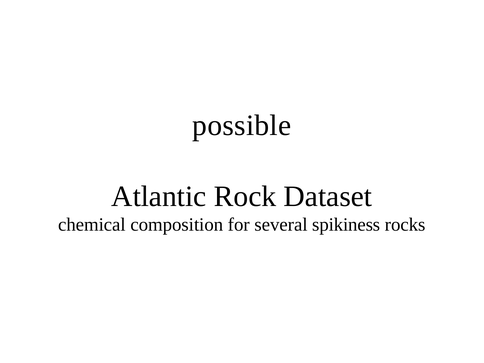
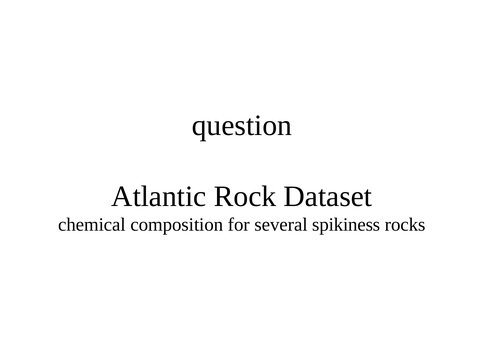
possible: possible -> question (242, 125)
